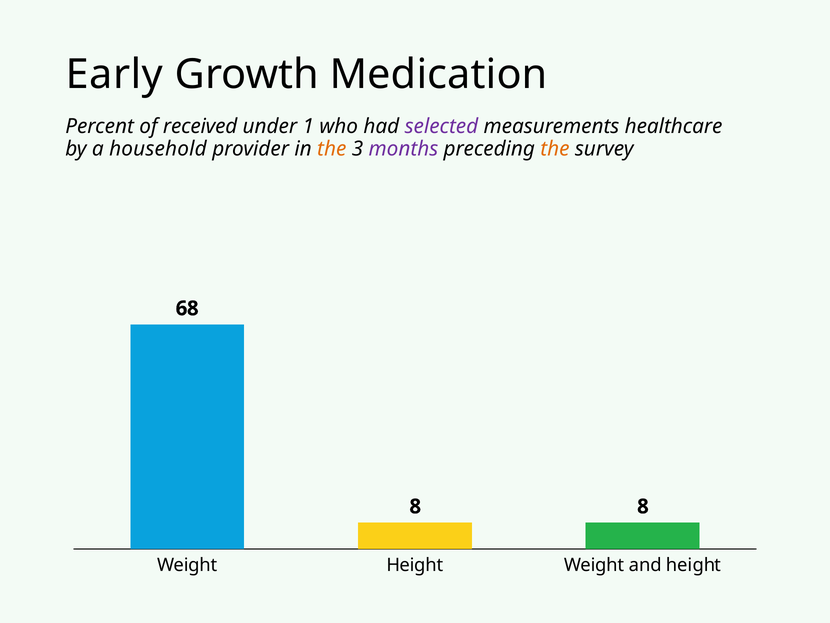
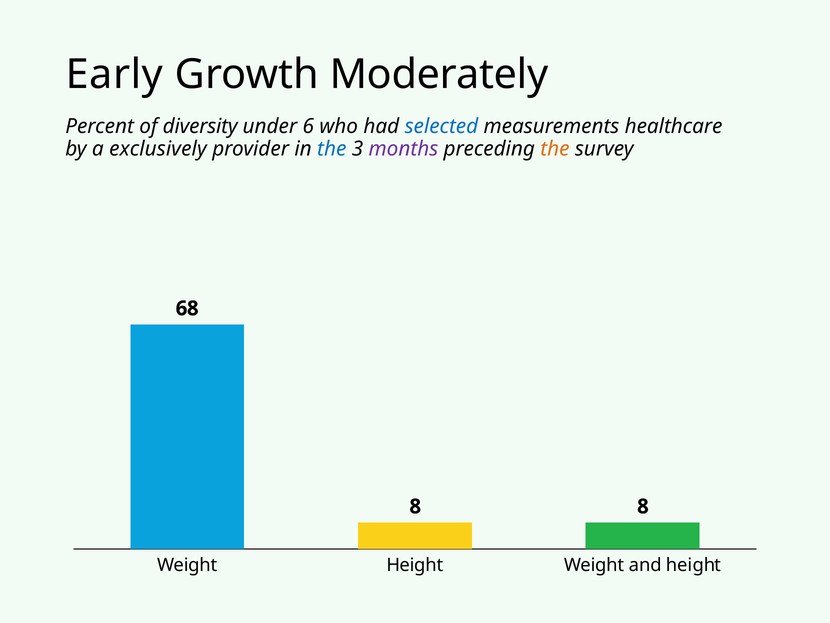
Medication: Medication -> Moderately (439, 75)
received: received -> diversity (200, 126)
1: 1 -> 6 (308, 126)
selected colour: purple -> blue (441, 126)
household: household -> exclusively (158, 149)
the colour: orange -> blue (332, 149)
